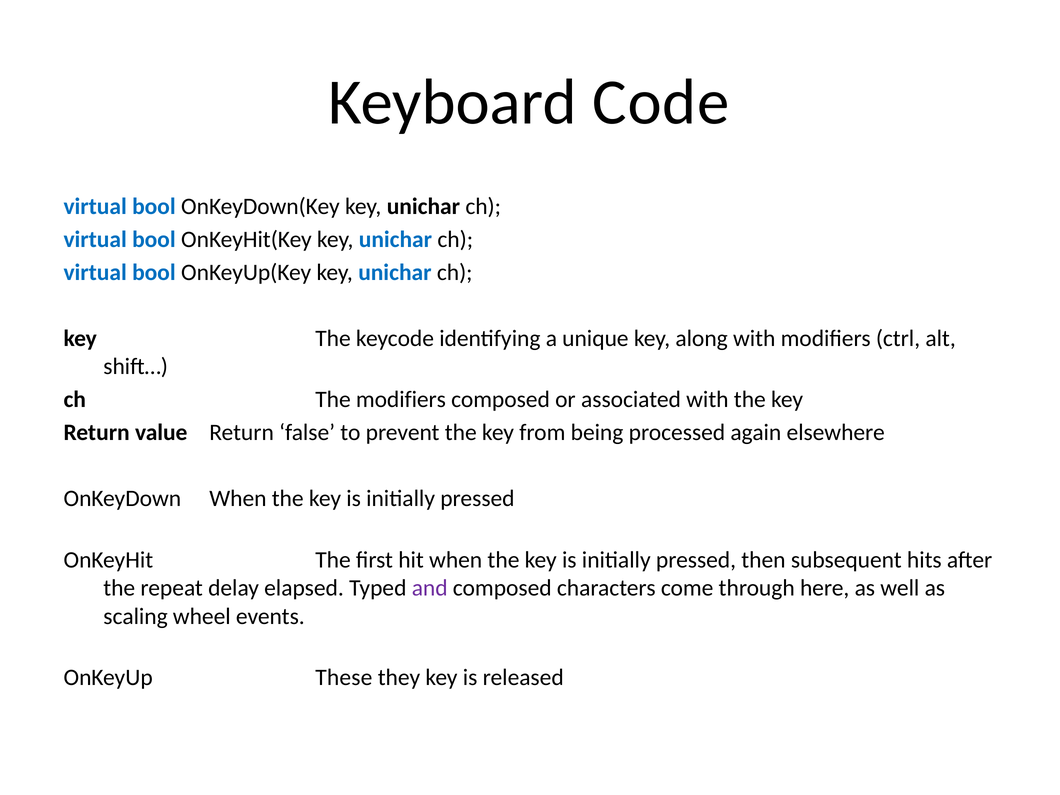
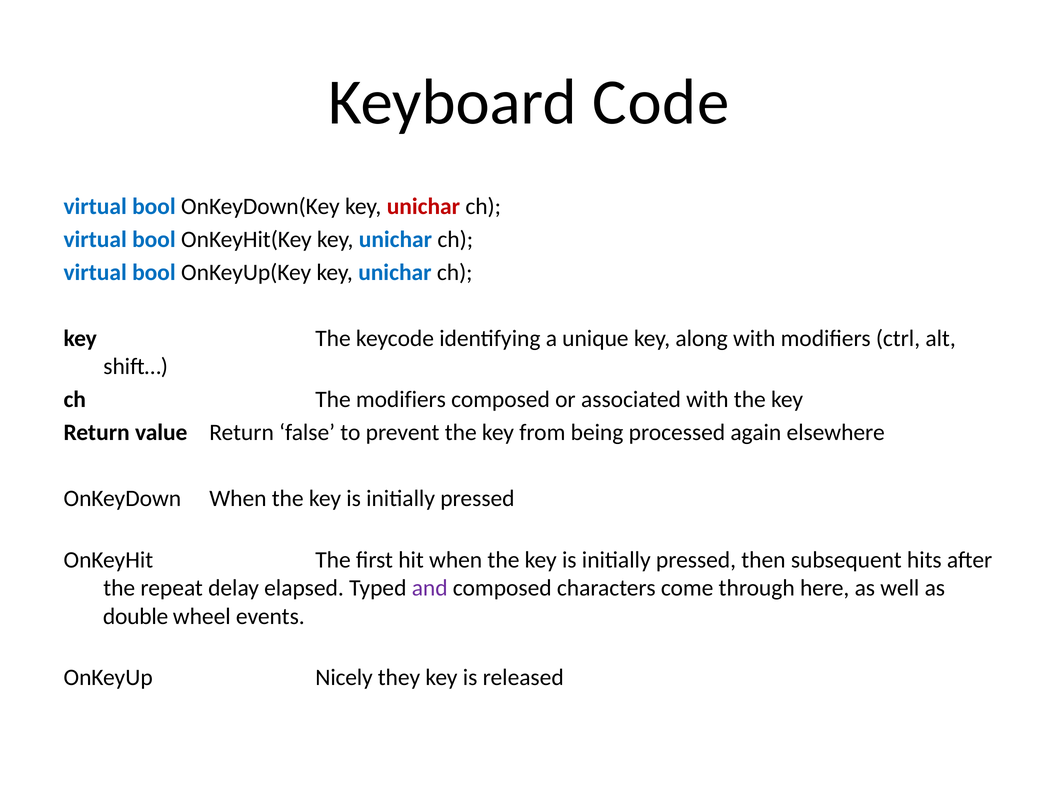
unichar colour: black -> red (423, 207)
scaling: scaling -> double (136, 616)
These: These -> Nicely (344, 678)
